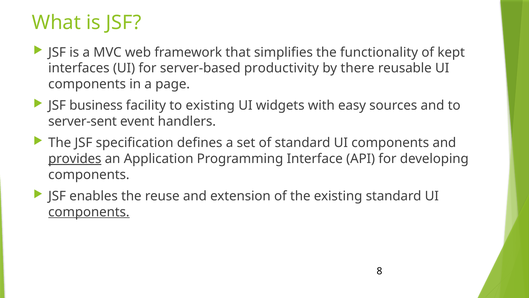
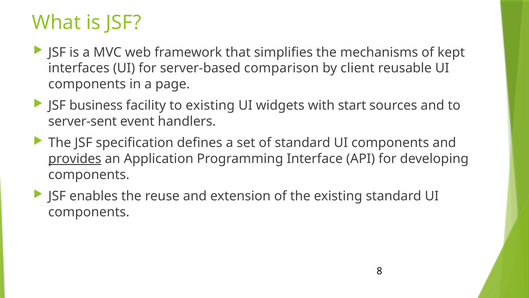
functionality: functionality -> mechanisms (379, 52)
productivity: productivity -> comparison (281, 68)
there: there -> client (358, 68)
easy: easy -> start (352, 105)
components underline: present -> none (89, 212)
